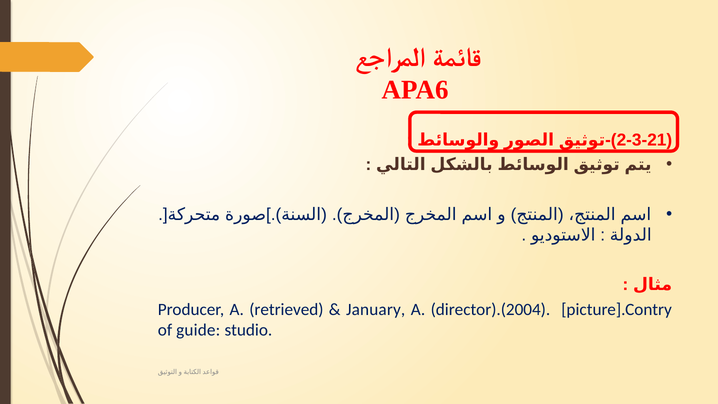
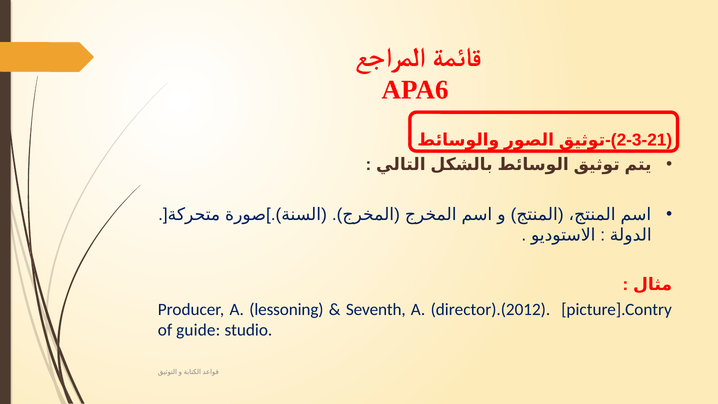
retrieved: retrieved -> lessoning (286, 309)
January: January -> Seventh (376, 309)
director).(2004: director).(2004 -> director).(2012 (490, 309)
